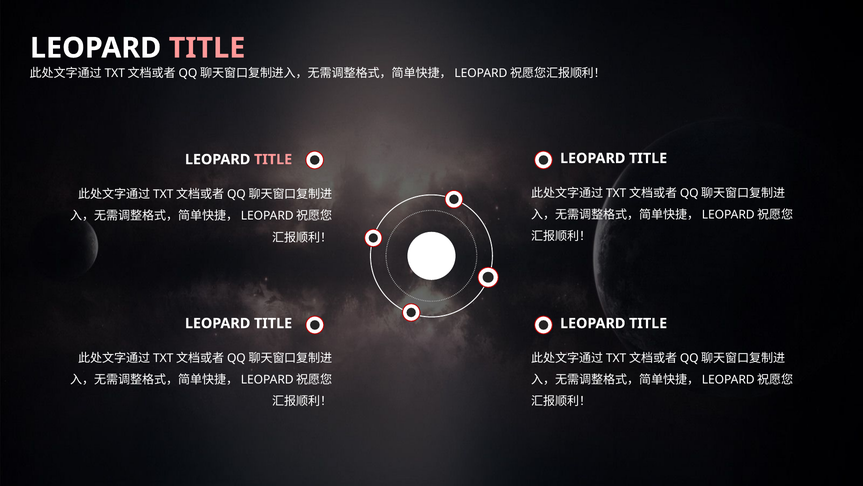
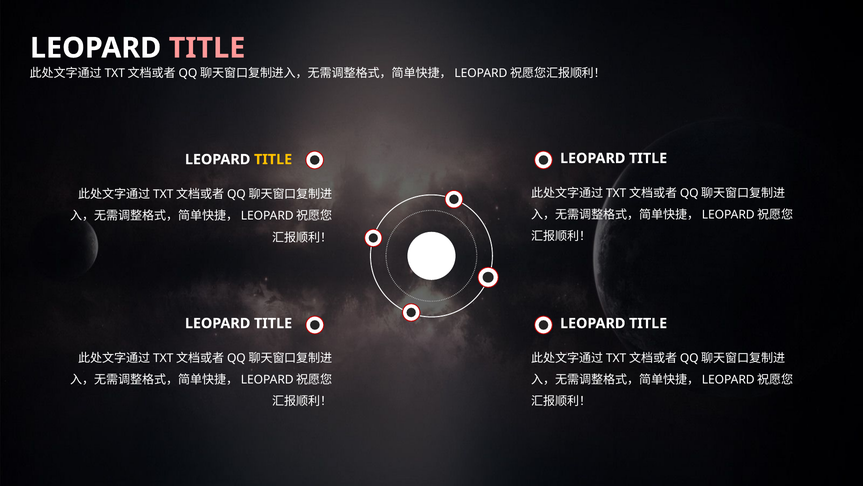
TITLE colour: pink -> yellow (273, 159)
